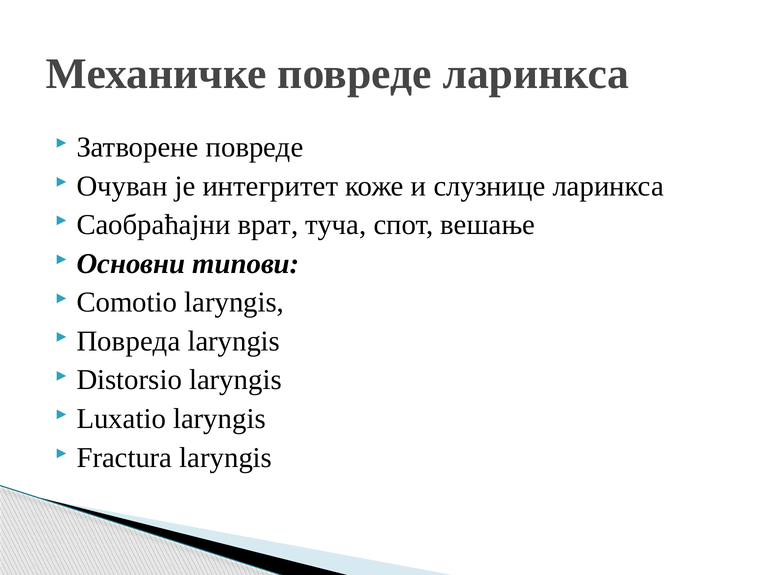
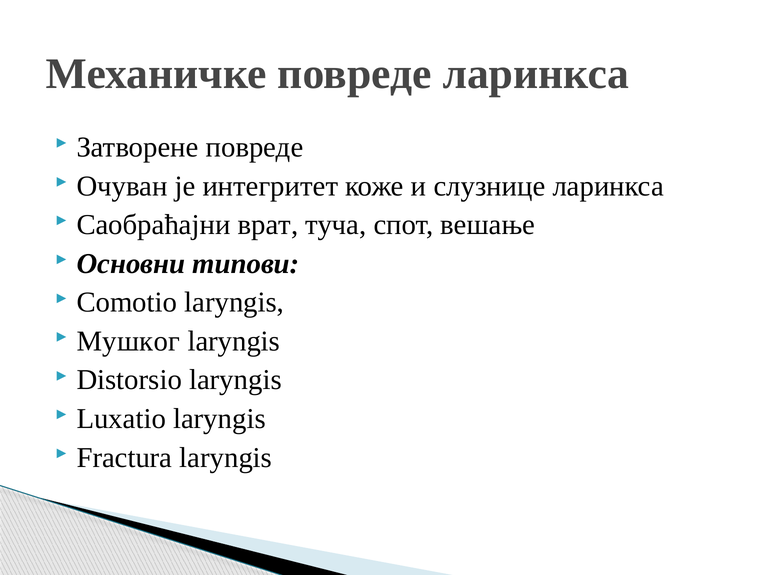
Повреда: Повреда -> Мушког (128, 341)
